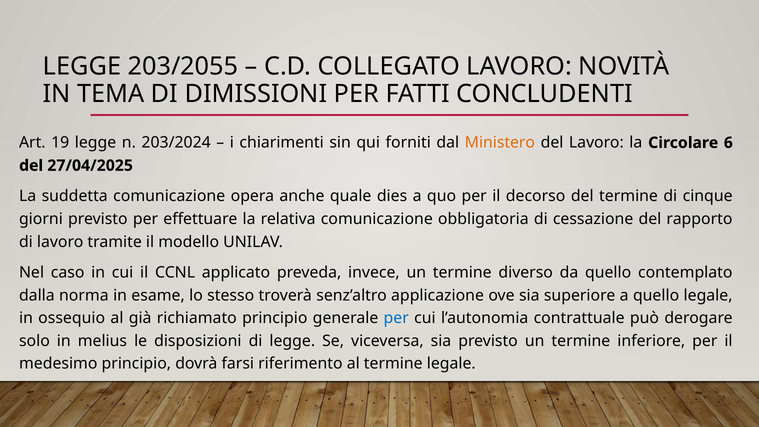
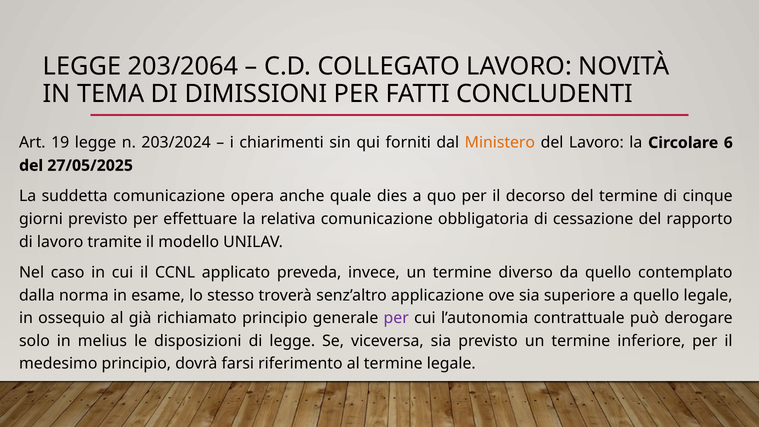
203/2055: 203/2055 -> 203/2064 (183, 66)
27/04/2025: 27/04/2025 -> 27/05/2025 (90, 166)
per colour: blue -> purple (396, 318)
